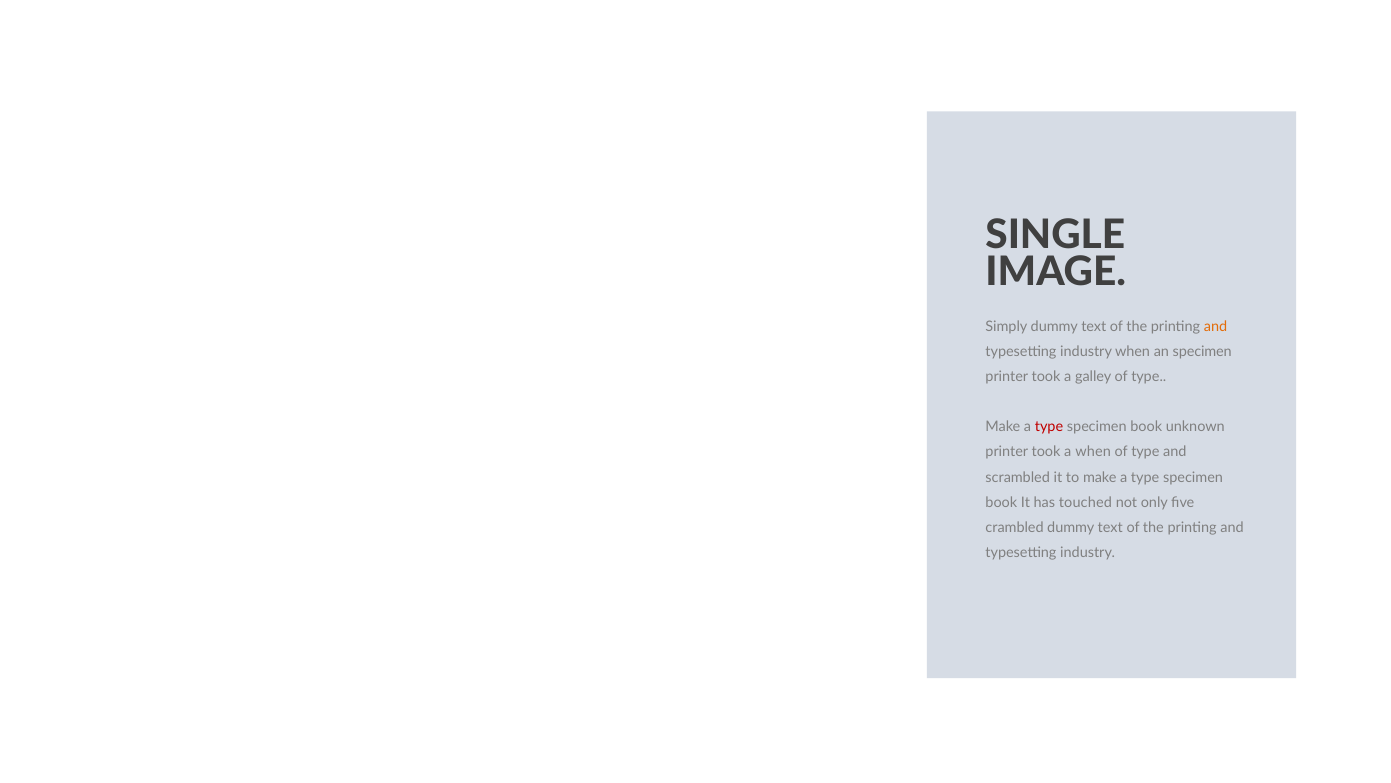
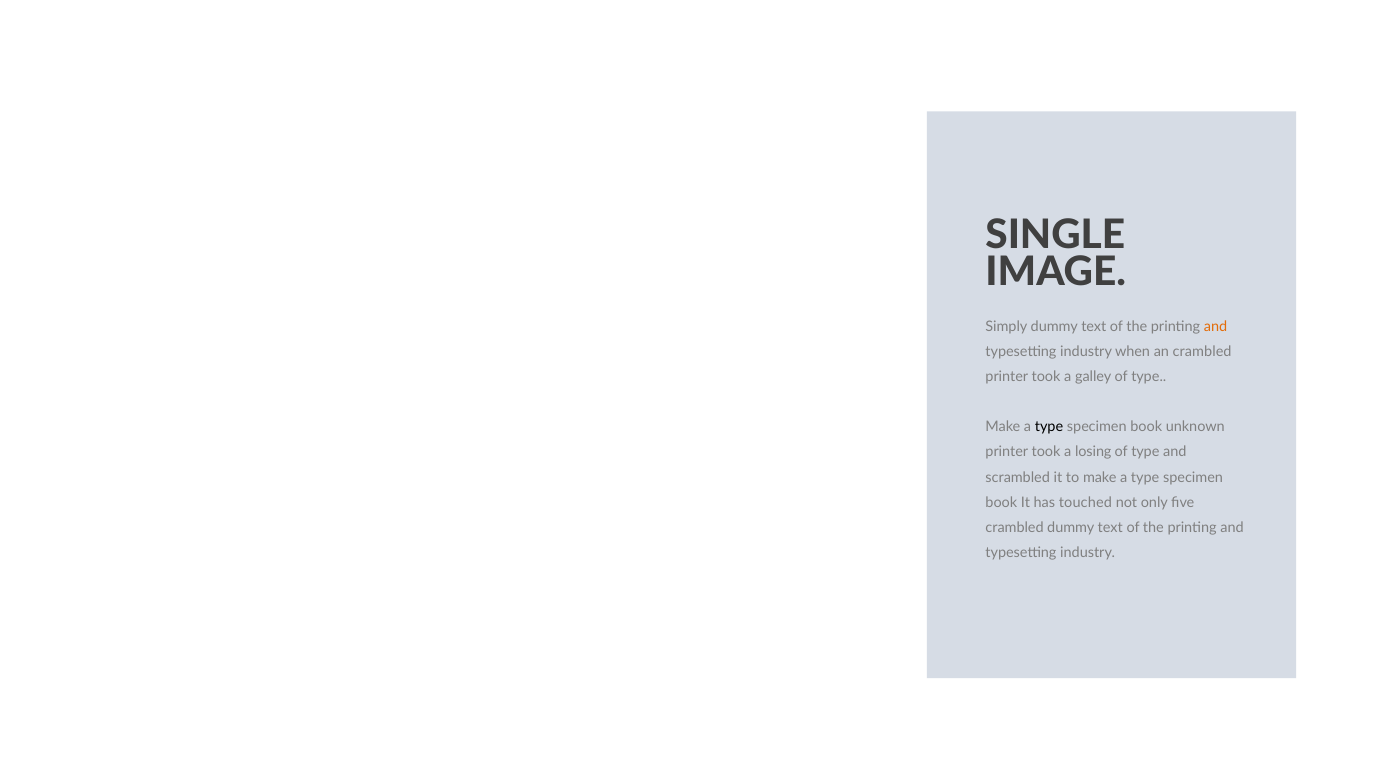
an specimen: specimen -> crambled (1202, 351)
type colour: red -> black (1049, 427)
a when: when -> losing (1093, 452)
